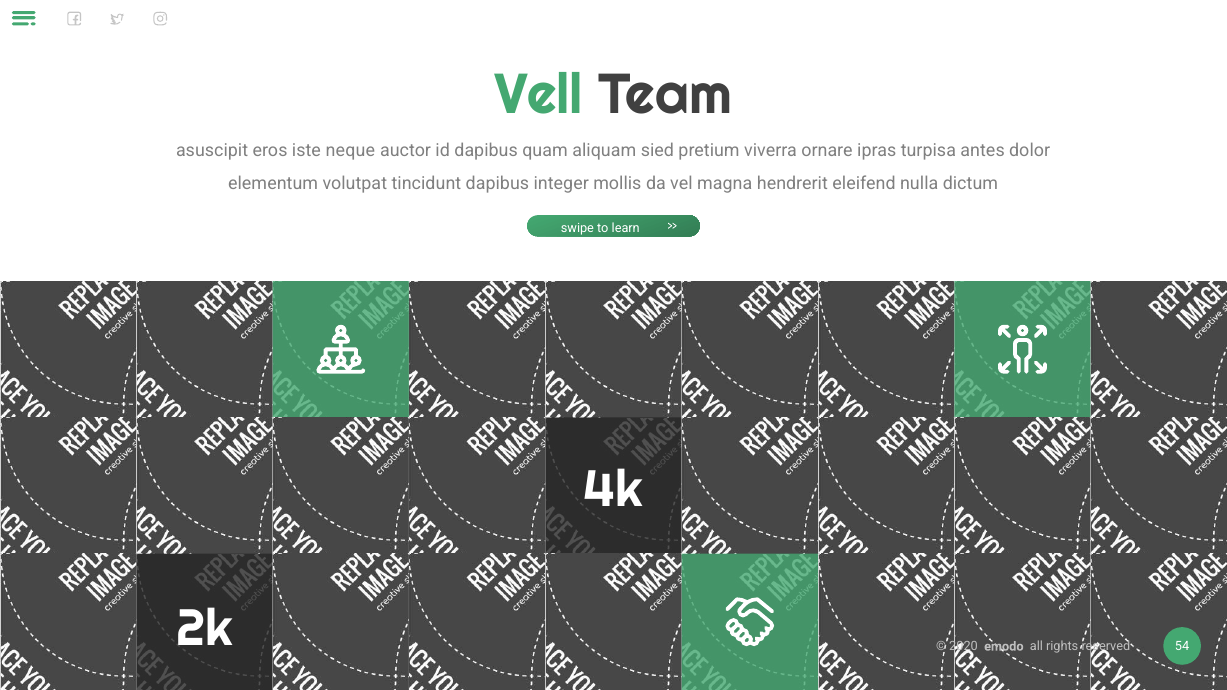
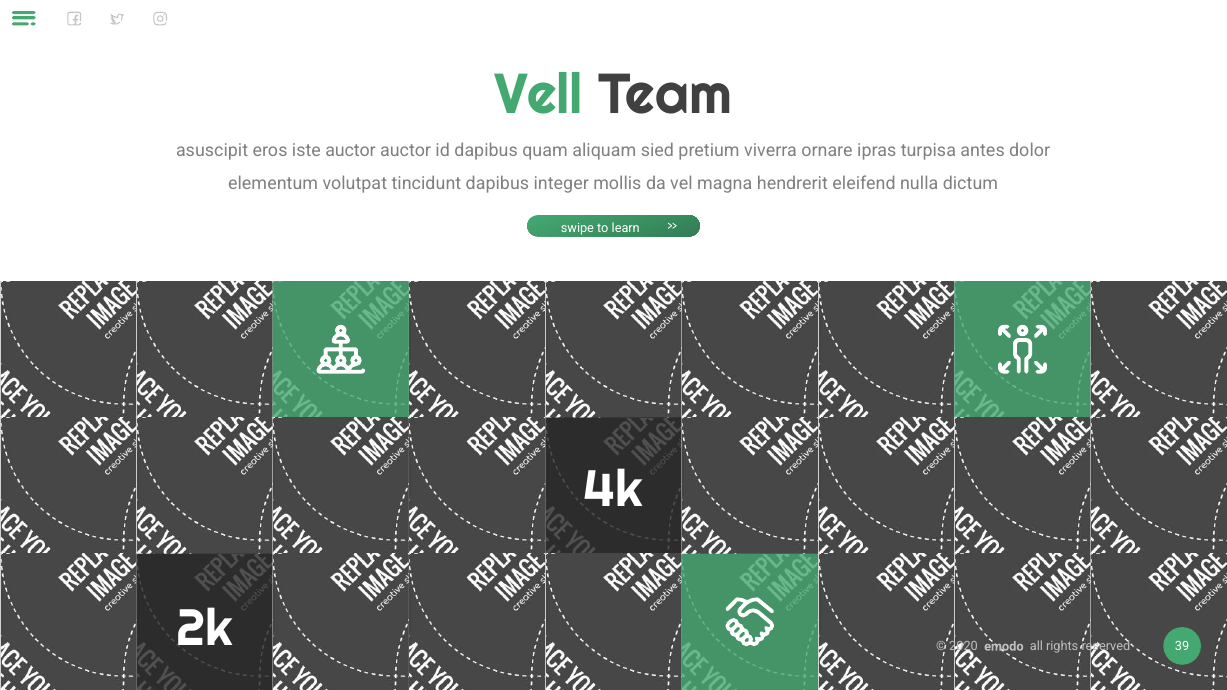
iste neque: neque -> auctor (351, 151)
54: 54 -> 39 (1182, 647)
